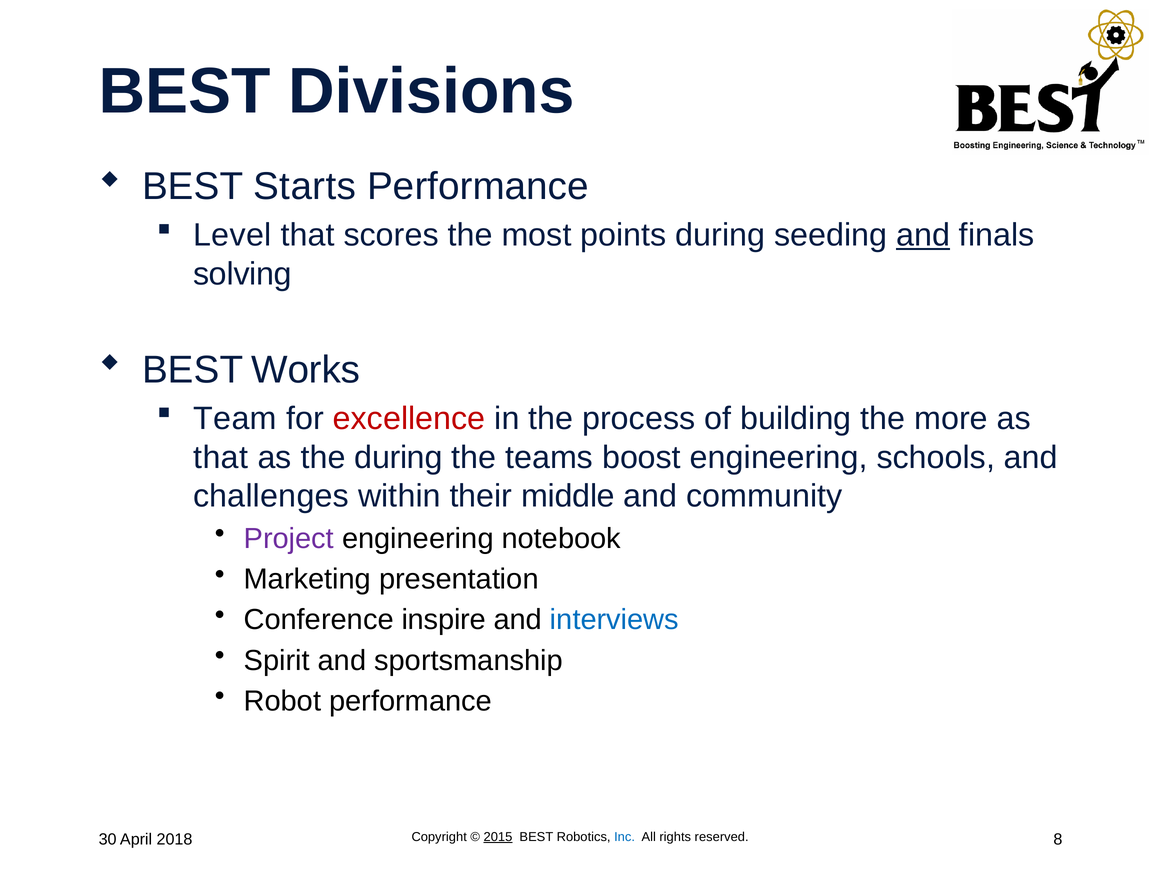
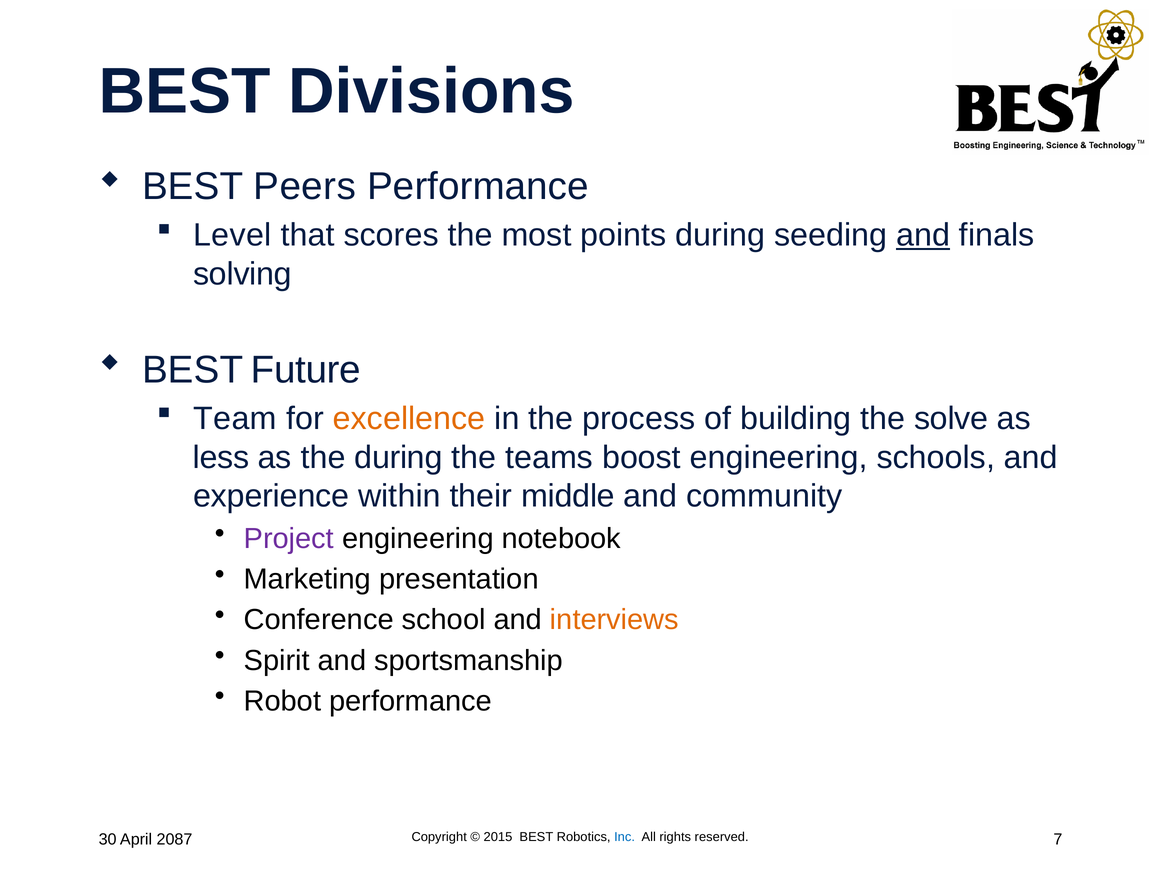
Starts: Starts -> Peers (305, 187)
Works: Works -> Future (306, 370)
excellence colour: red -> orange (409, 419)
more: more -> solve (951, 419)
that: that -> less (221, 457)
challenges: challenges -> experience (271, 496)
inspire: inspire -> school (444, 620)
interviews colour: blue -> orange (614, 620)
2015 underline: present -> none (498, 837)
8: 8 -> 7 (1058, 839)
2018: 2018 -> 2087 (174, 839)
